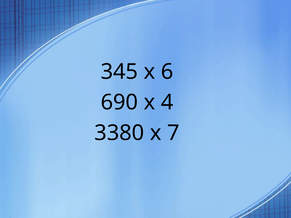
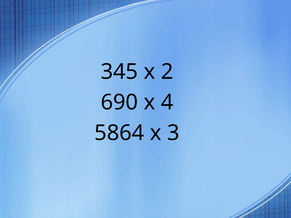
6: 6 -> 2 (167, 72)
3380: 3380 -> 5864 (119, 133)
7: 7 -> 3 (173, 133)
